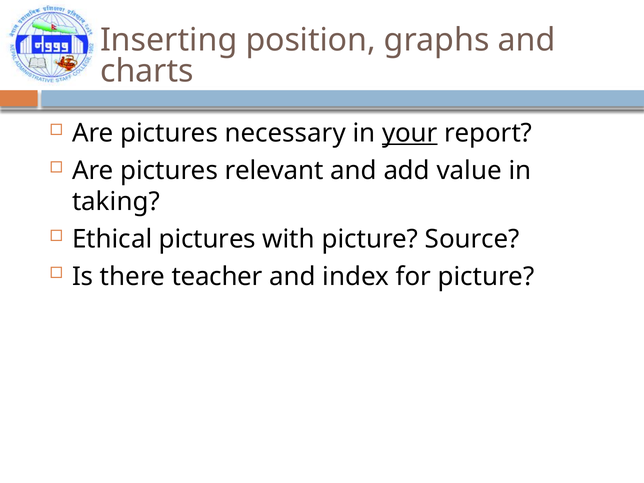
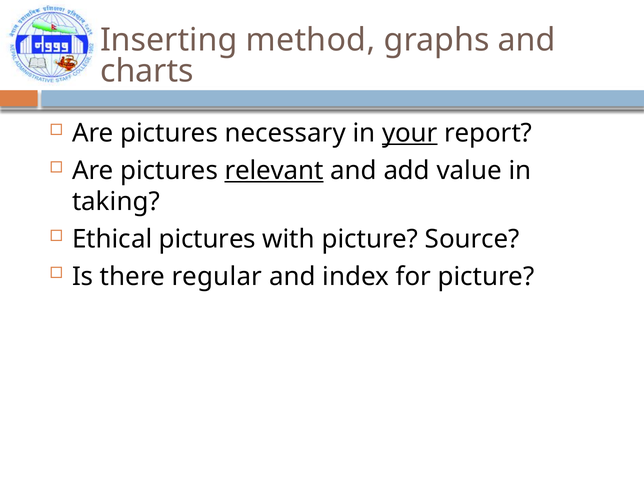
position: position -> method (310, 40)
relevant underline: none -> present (274, 171)
teacher: teacher -> regular (217, 277)
